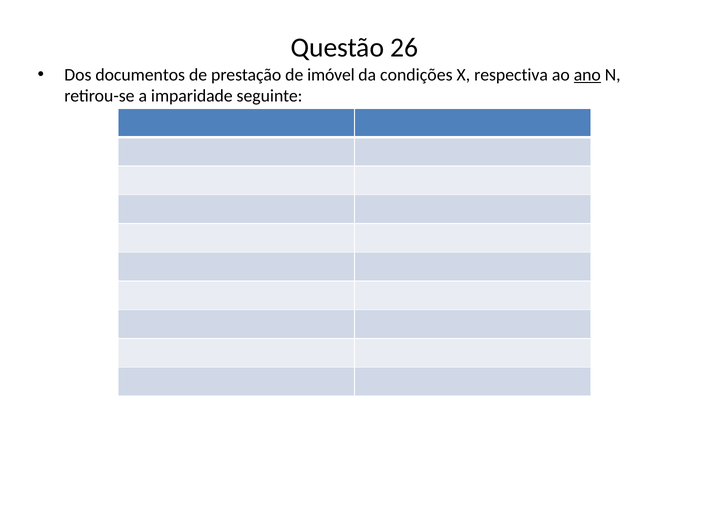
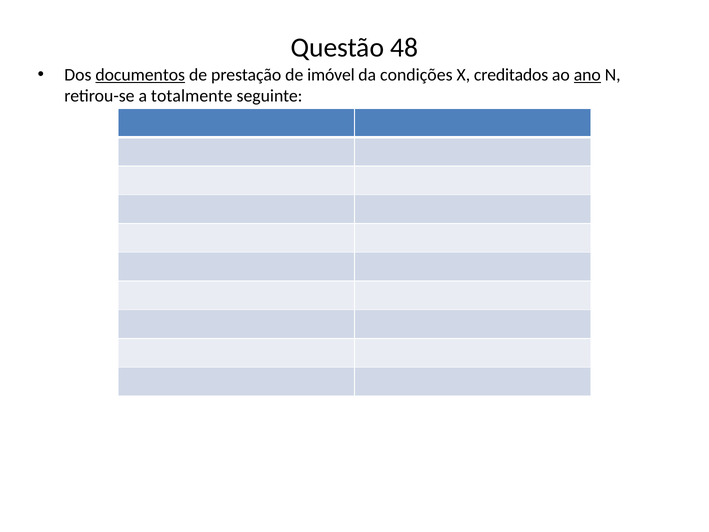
26: 26 -> 48 (404, 48)
documentos underline: none -> present (140, 75)
respectiva: respectiva -> creditados (511, 75)
imparidade: imparidade -> totalmente (192, 96)
